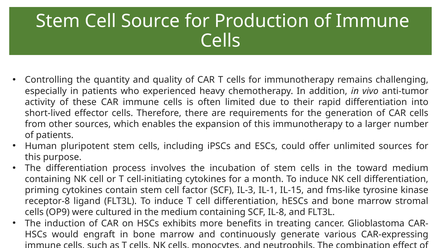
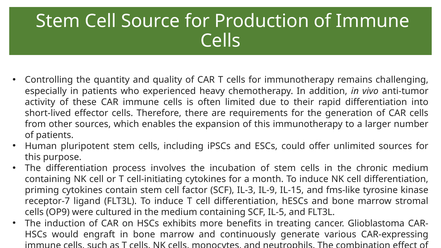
toward: toward -> chronic (372, 168)
IL-1: IL-1 -> IL-9 (268, 190)
receptor-8: receptor-8 -> receptor-7 (47, 201)
IL-8: IL-8 -> IL-5 (277, 212)
